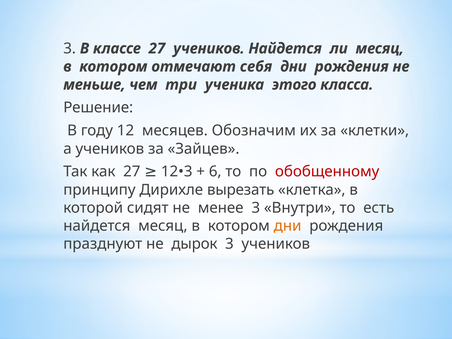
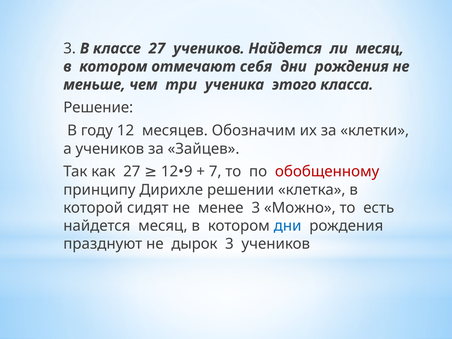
12•3: 12•3 -> 12•9 (177, 172)
6: 6 -> 7 (215, 172)
вырезать: вырезать -> решении (241, 190)
Внутри: Внутри -> Можно (300, 208)
дни colour: orange -> blue (288, 226)
